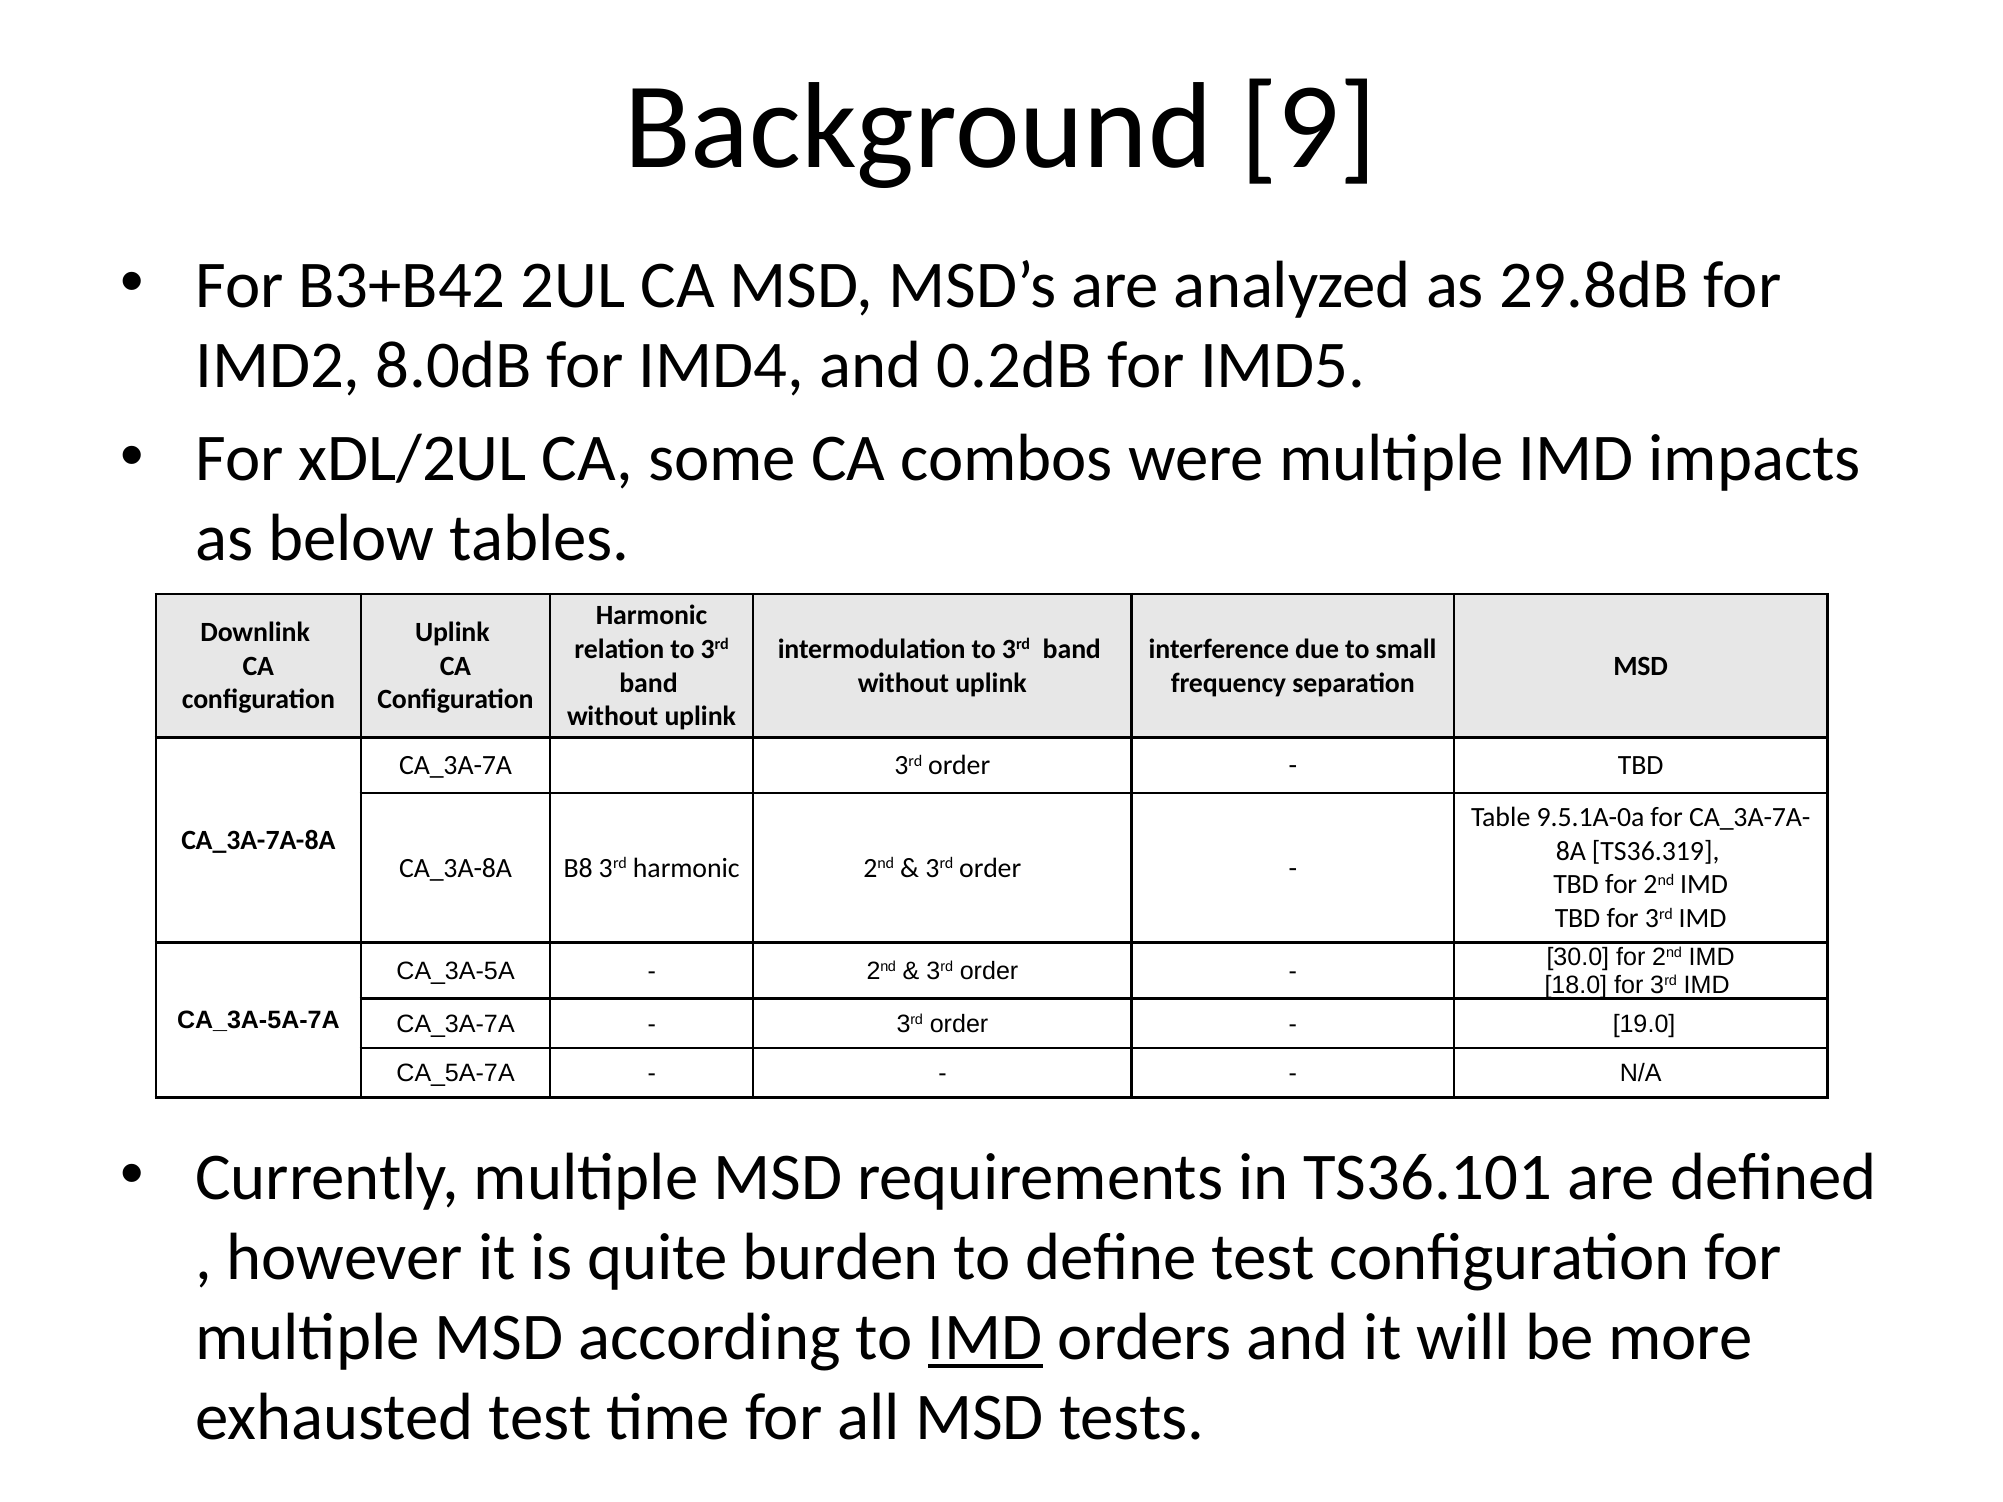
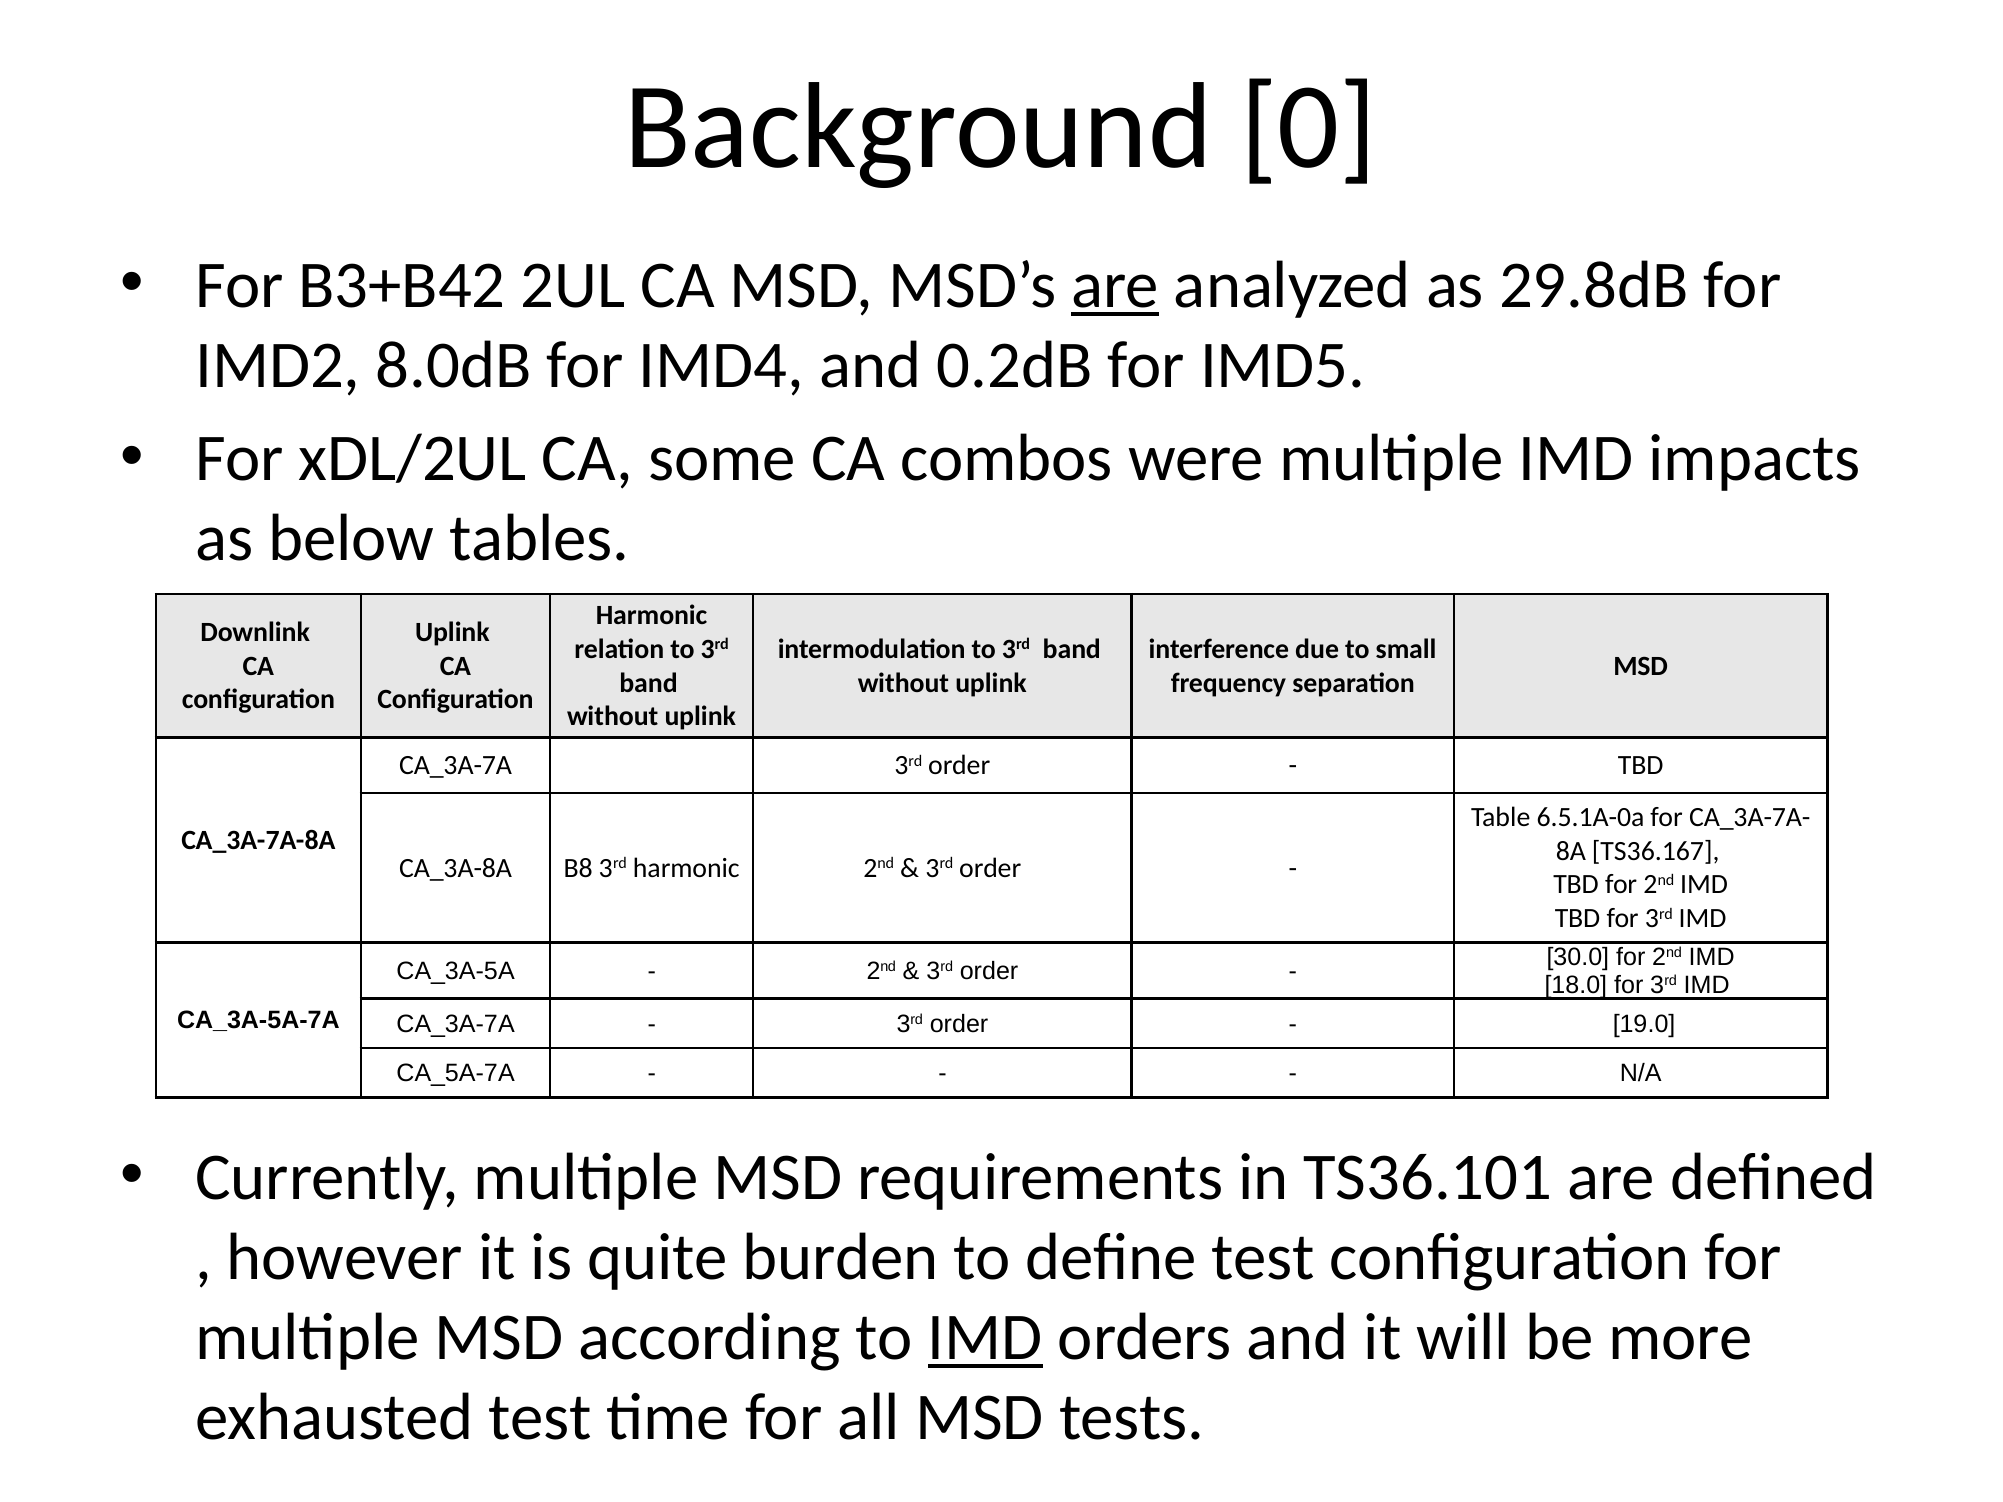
9: 9 -> 0 (1308, 127)
are underline: none -> present (1115, 285)
9.5.1A-0a: 9.5.1A-0a -> 6.5.1A-0a (1590, 817)
TS36.319: TS36.319 -> TS36.167 (1656, 851)
